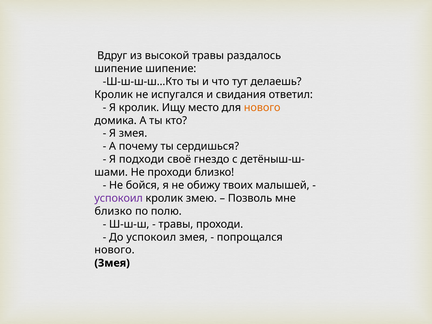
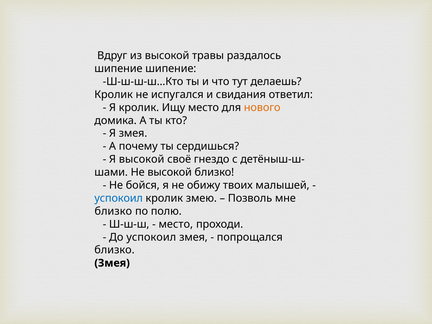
Я подходи: подходи -> высокой (142, 159)
Не проходи: проходи -> высокой (170, 172)
успокоил colour: purple -> blue (119, 198)
травы: травы -> место (176, 224)
нового: нового -> близко (114, 250)
